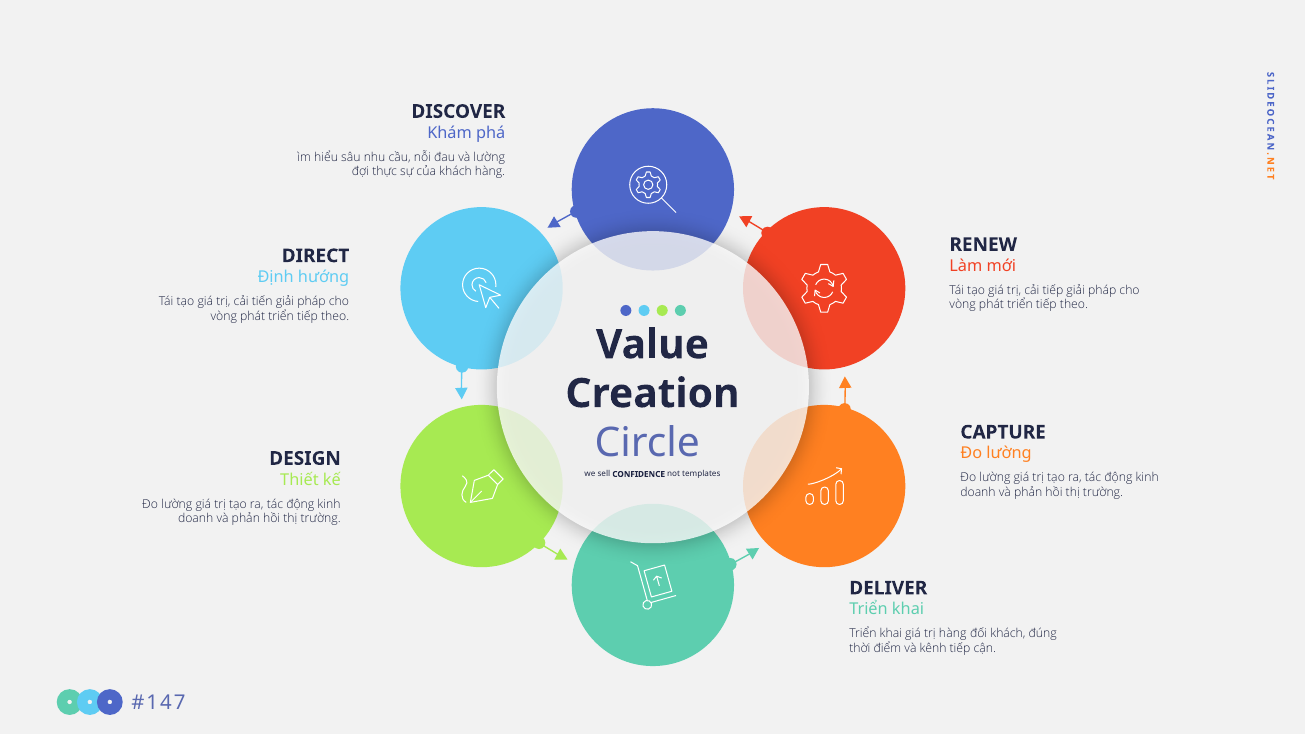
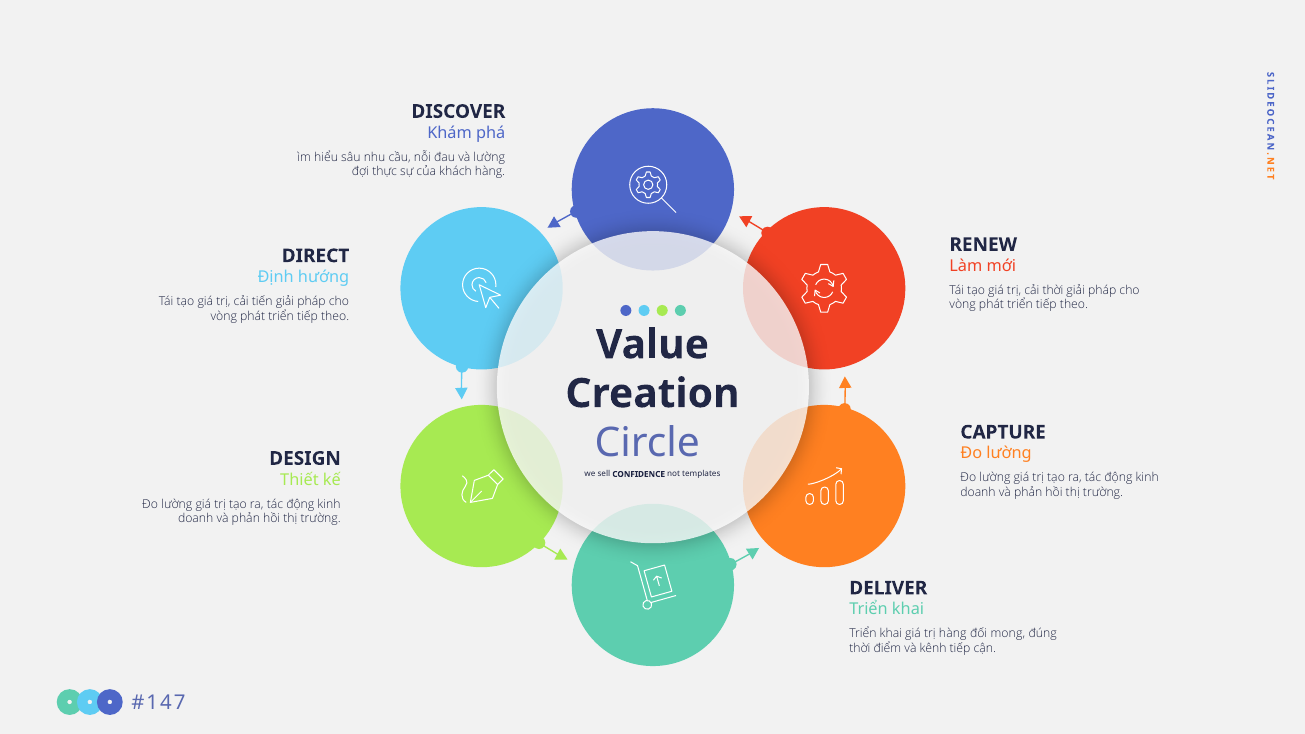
cải tiếp: tiếp -> thời (1053, 290)
đối khách: khách -> mong (1008, 634)
